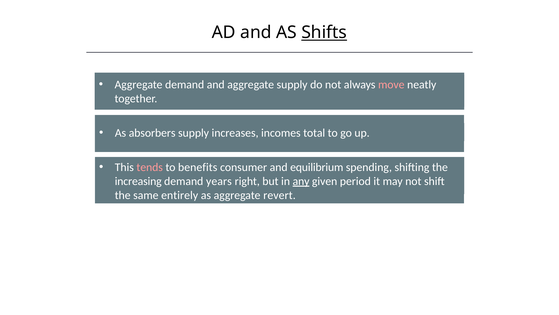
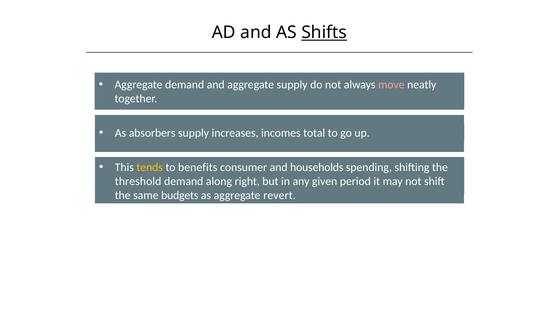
tends colour: pink -> yellow (150, 167)
equilibrium: equilibrium -> households (317, 167)
increasing: increasing -> threshold (138, 181)
years: years -> along (219, 181)
any underline: present -> none (301, 181)
entirely: entirely -> budgets (180, 195)
